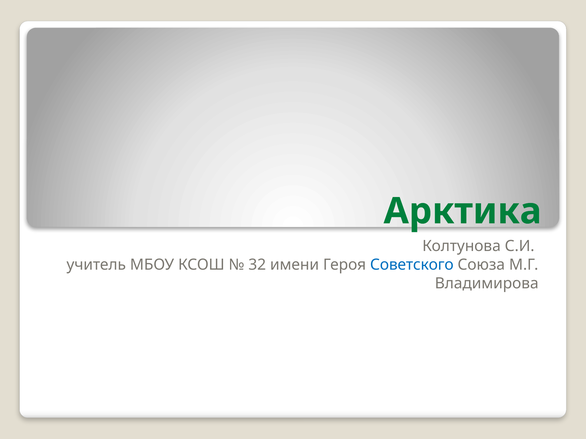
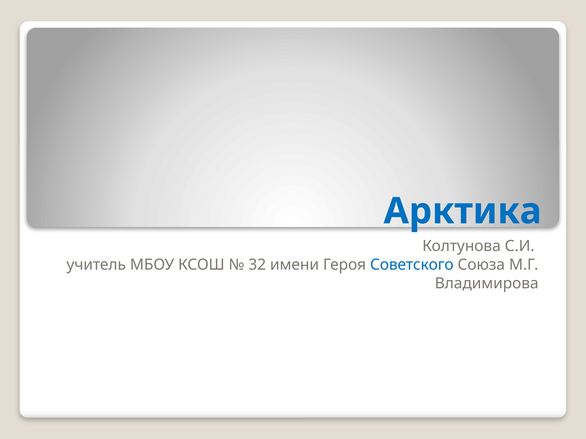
Арктика colour: green -> blue (463, 211)
